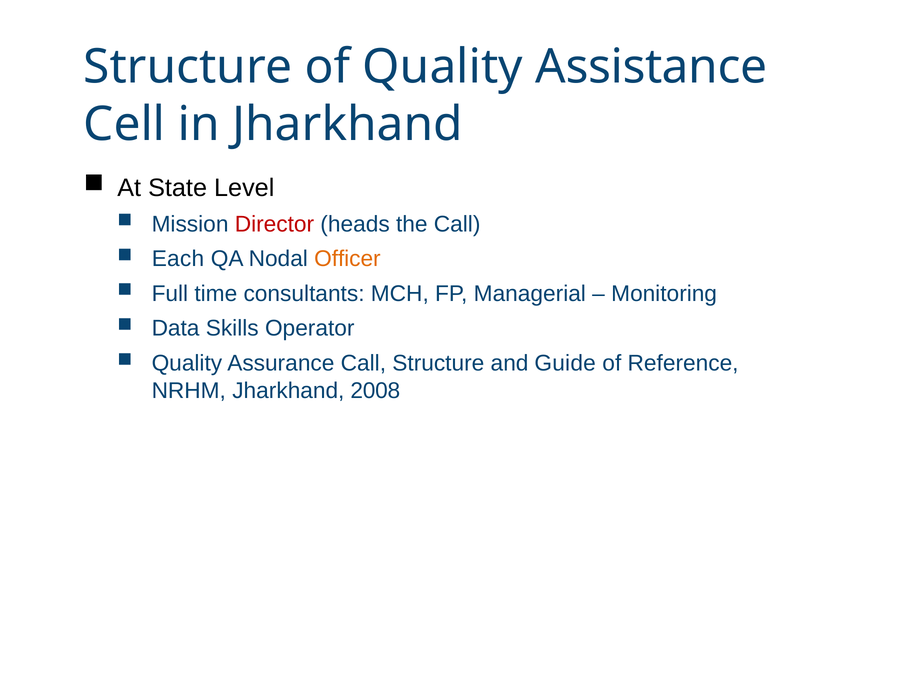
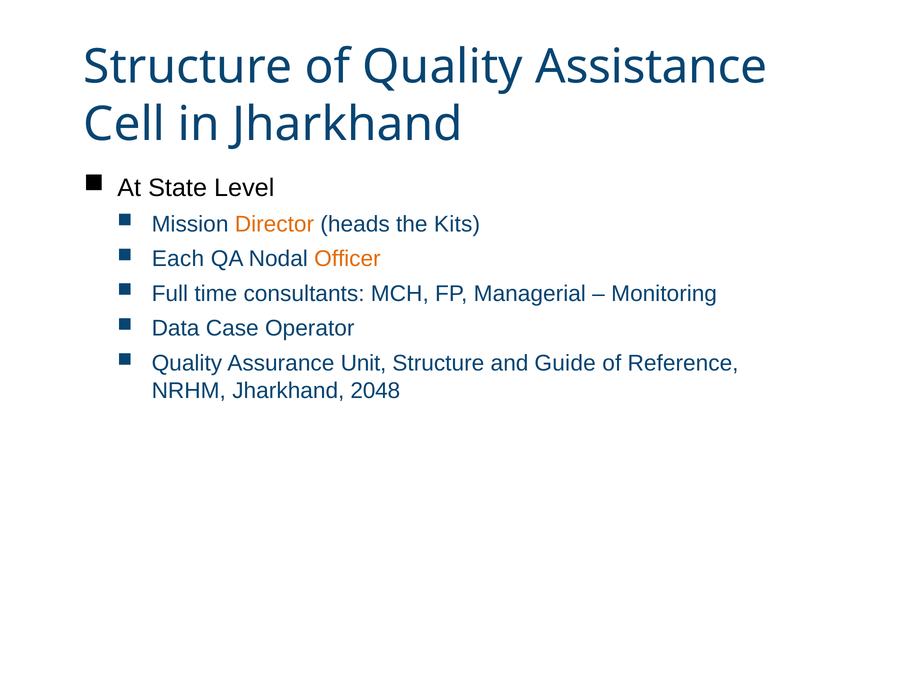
Director colour: red -> orange (274, 224)
the Call: Call -> Kits (457, 224)
Skills: Skills -> Case (232, 328)
Assurance Call: Call -> Unit (363, 363)
2008: 2008 -> 2048 (375, 391)
